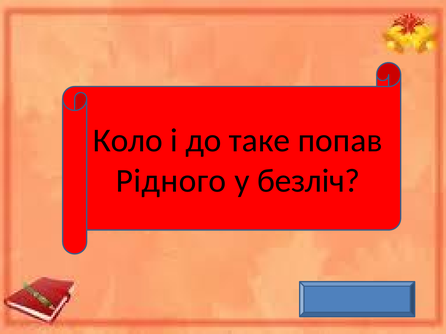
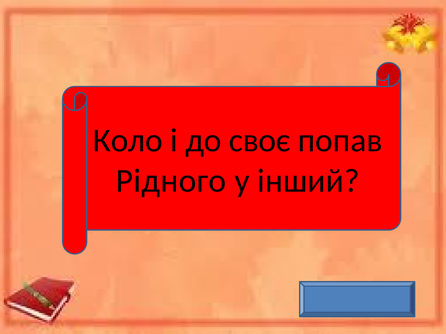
таке: таке -> своє (260, 141)
безліч: безліч -> інший (308, 181)
